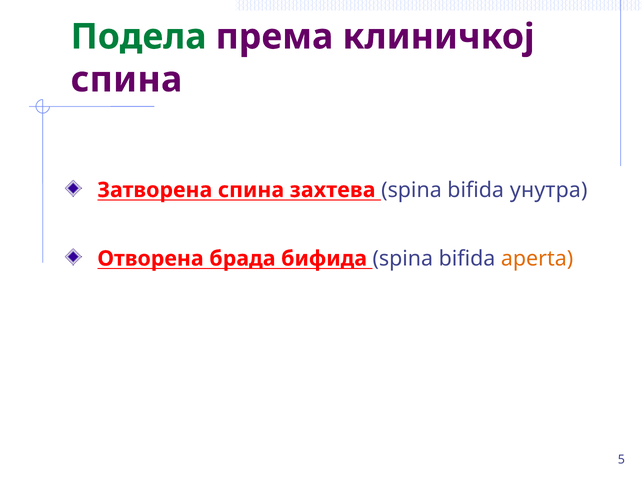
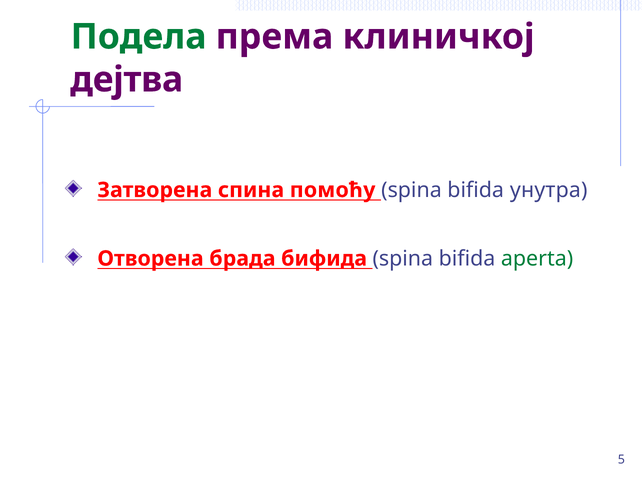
спина: спина -> дејтва (127, 80)
захтева: захтева -> помоћу (333, 190)
aperta colour: orange -> green (537, 258)
